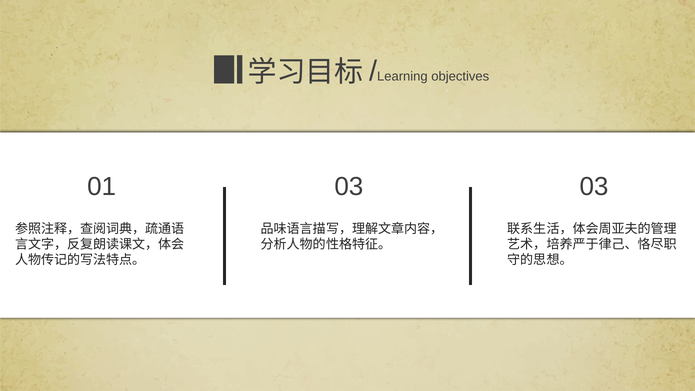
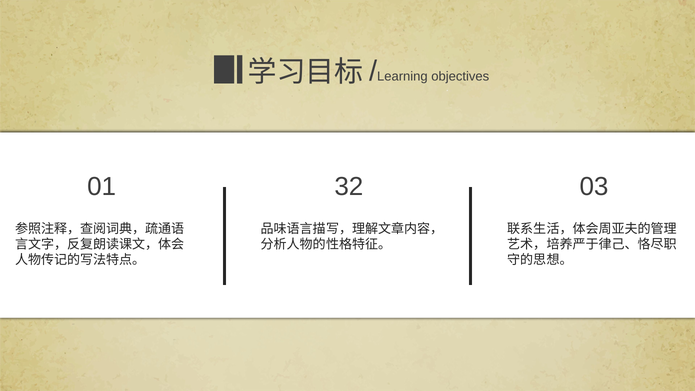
01 03: 03 -> 32 (349, 187)
